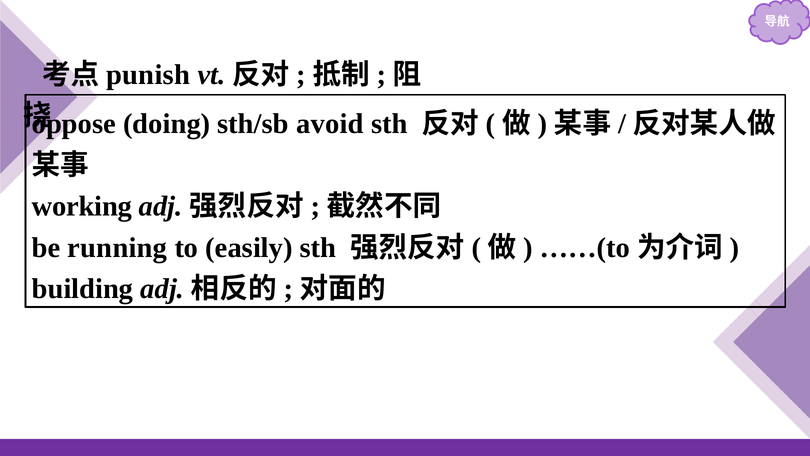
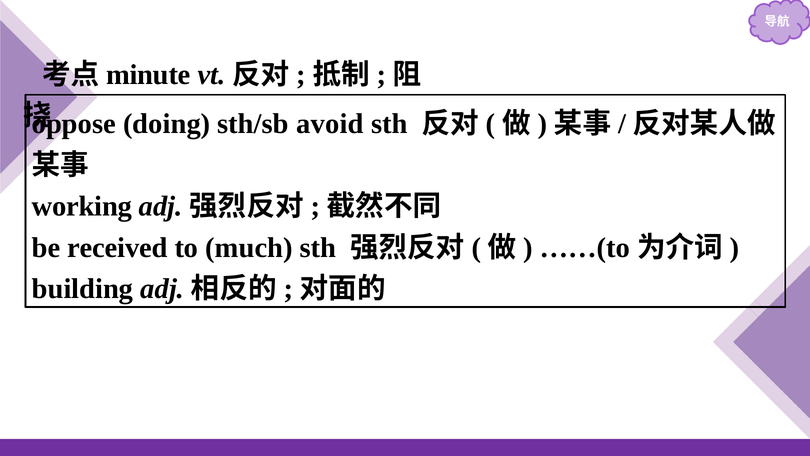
punish: punish -> minute (148, 75)
running: running -> received (118, 247)
easily: easily -> much (249, 247)
